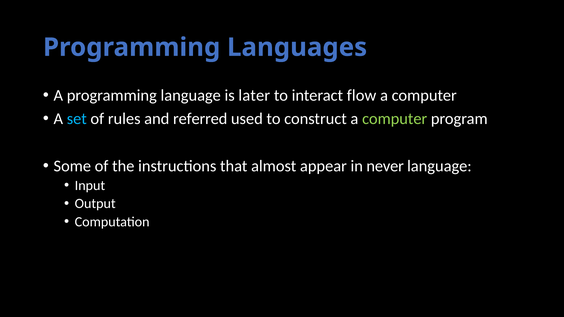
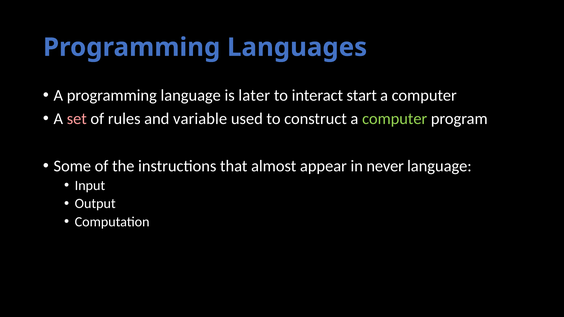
flow: flow -> start (362, 95)
set colour: light blue -> pink (77, 119)
referred: referred -> variable (200, 119)
